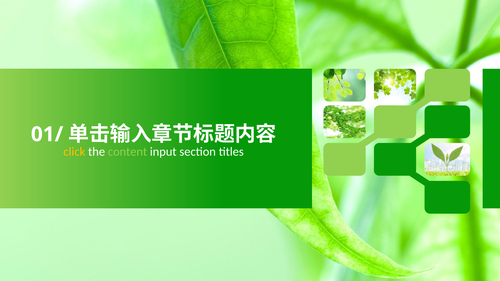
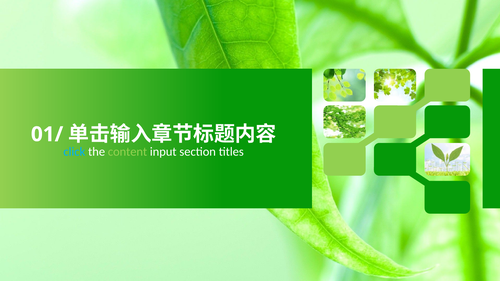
click colour: yellow -> light blue (74, 152)
